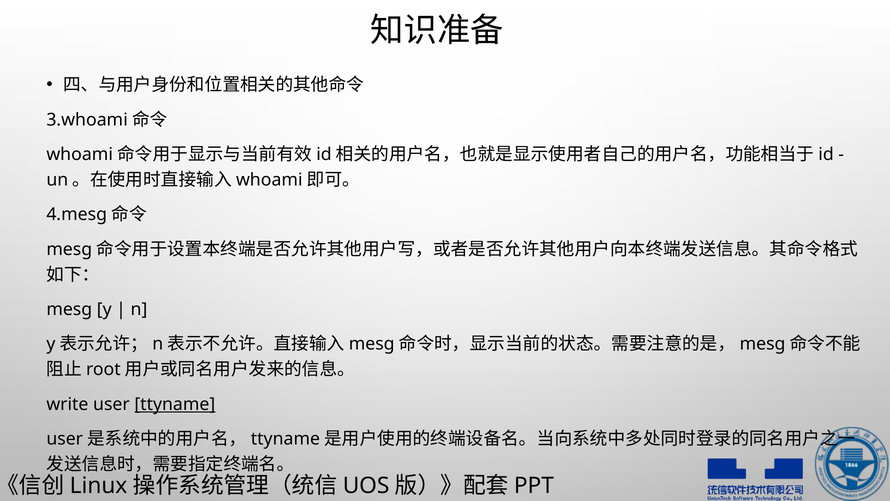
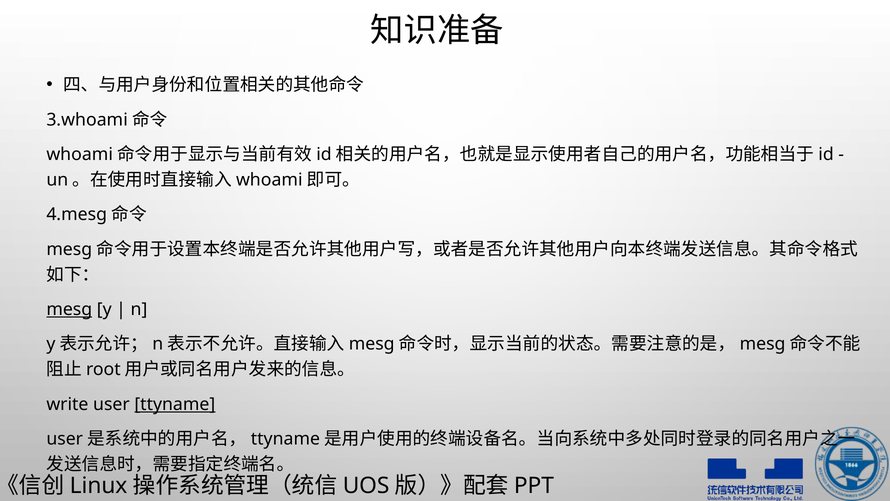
mesg underline: none -> present (69, 309)
